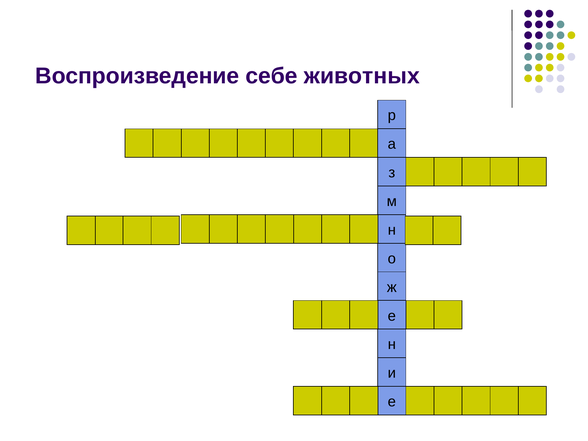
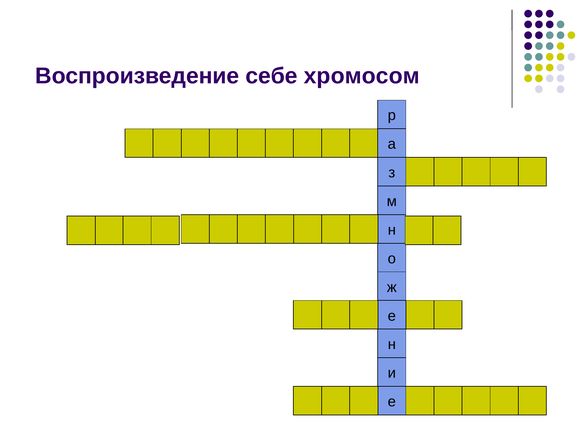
животных: животных -> хромосом (362, 76)
